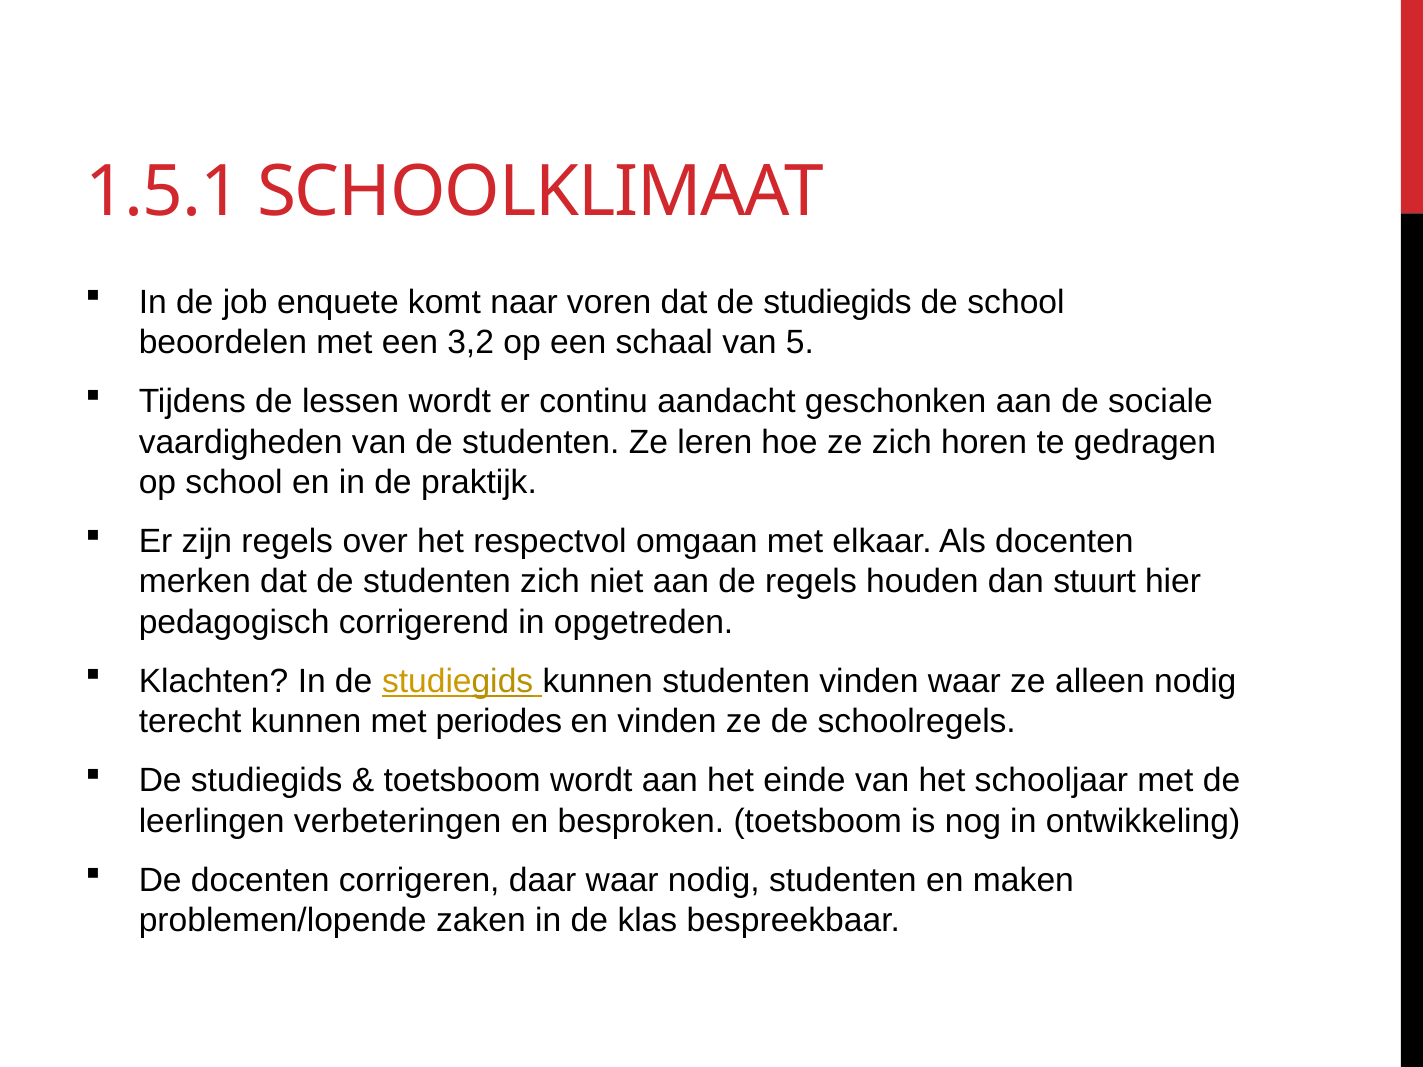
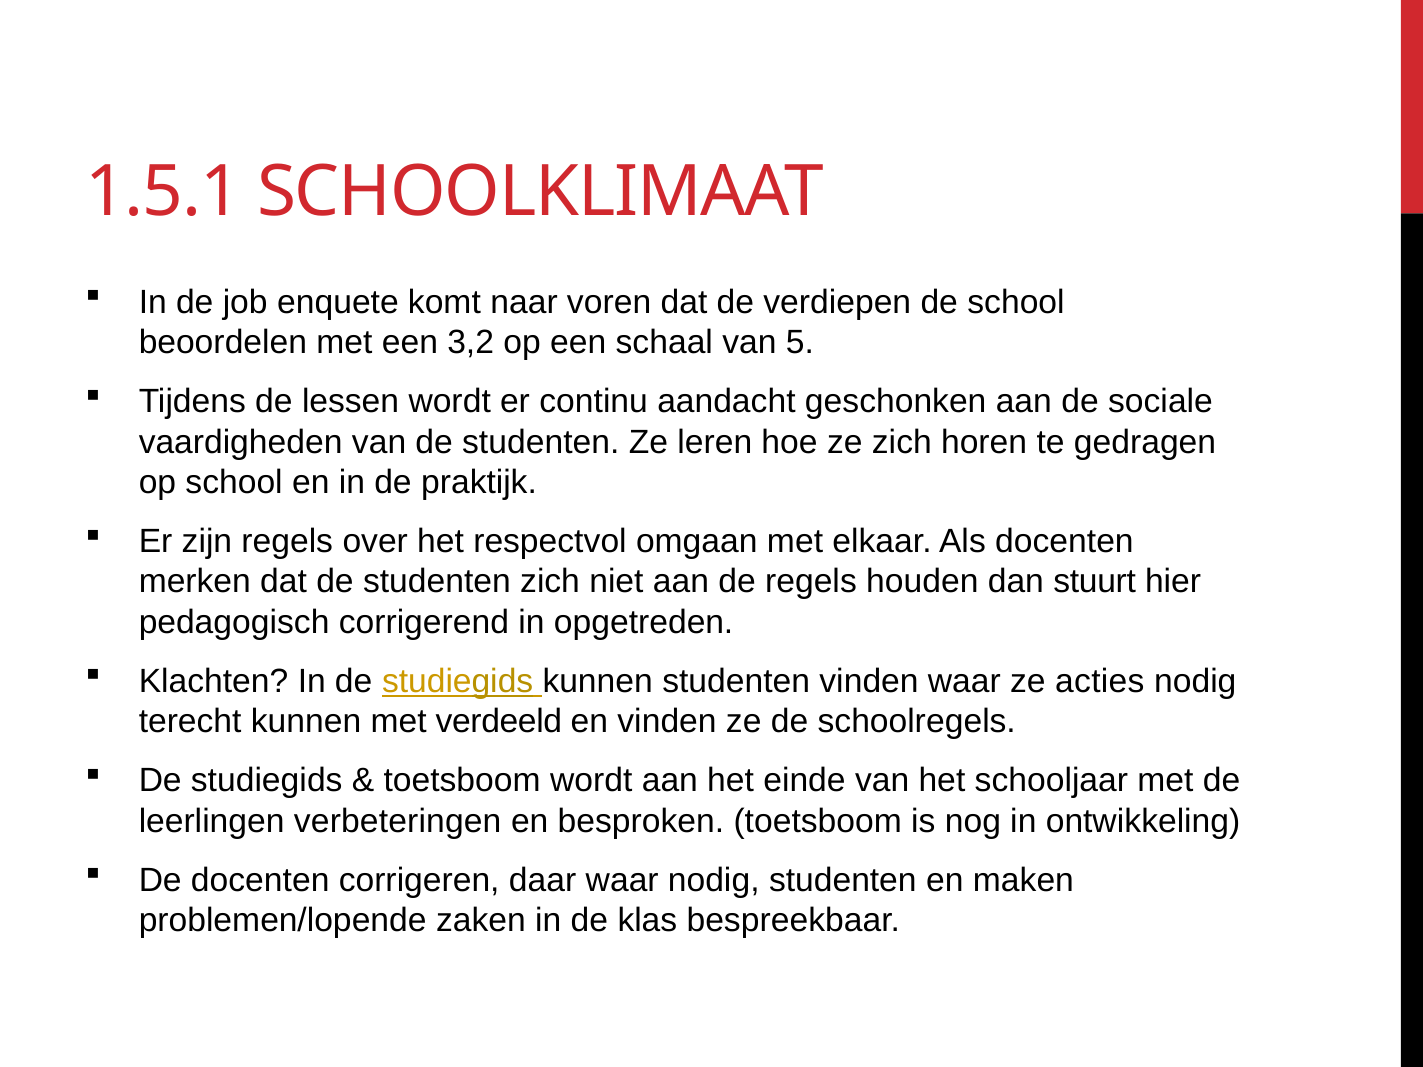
dat de studiegids: studiegids -> verdiepen (837, 302)
alleen: alleen -> acties (1100, 681)
periodes: periodes -> verdeeld (499, 722)
